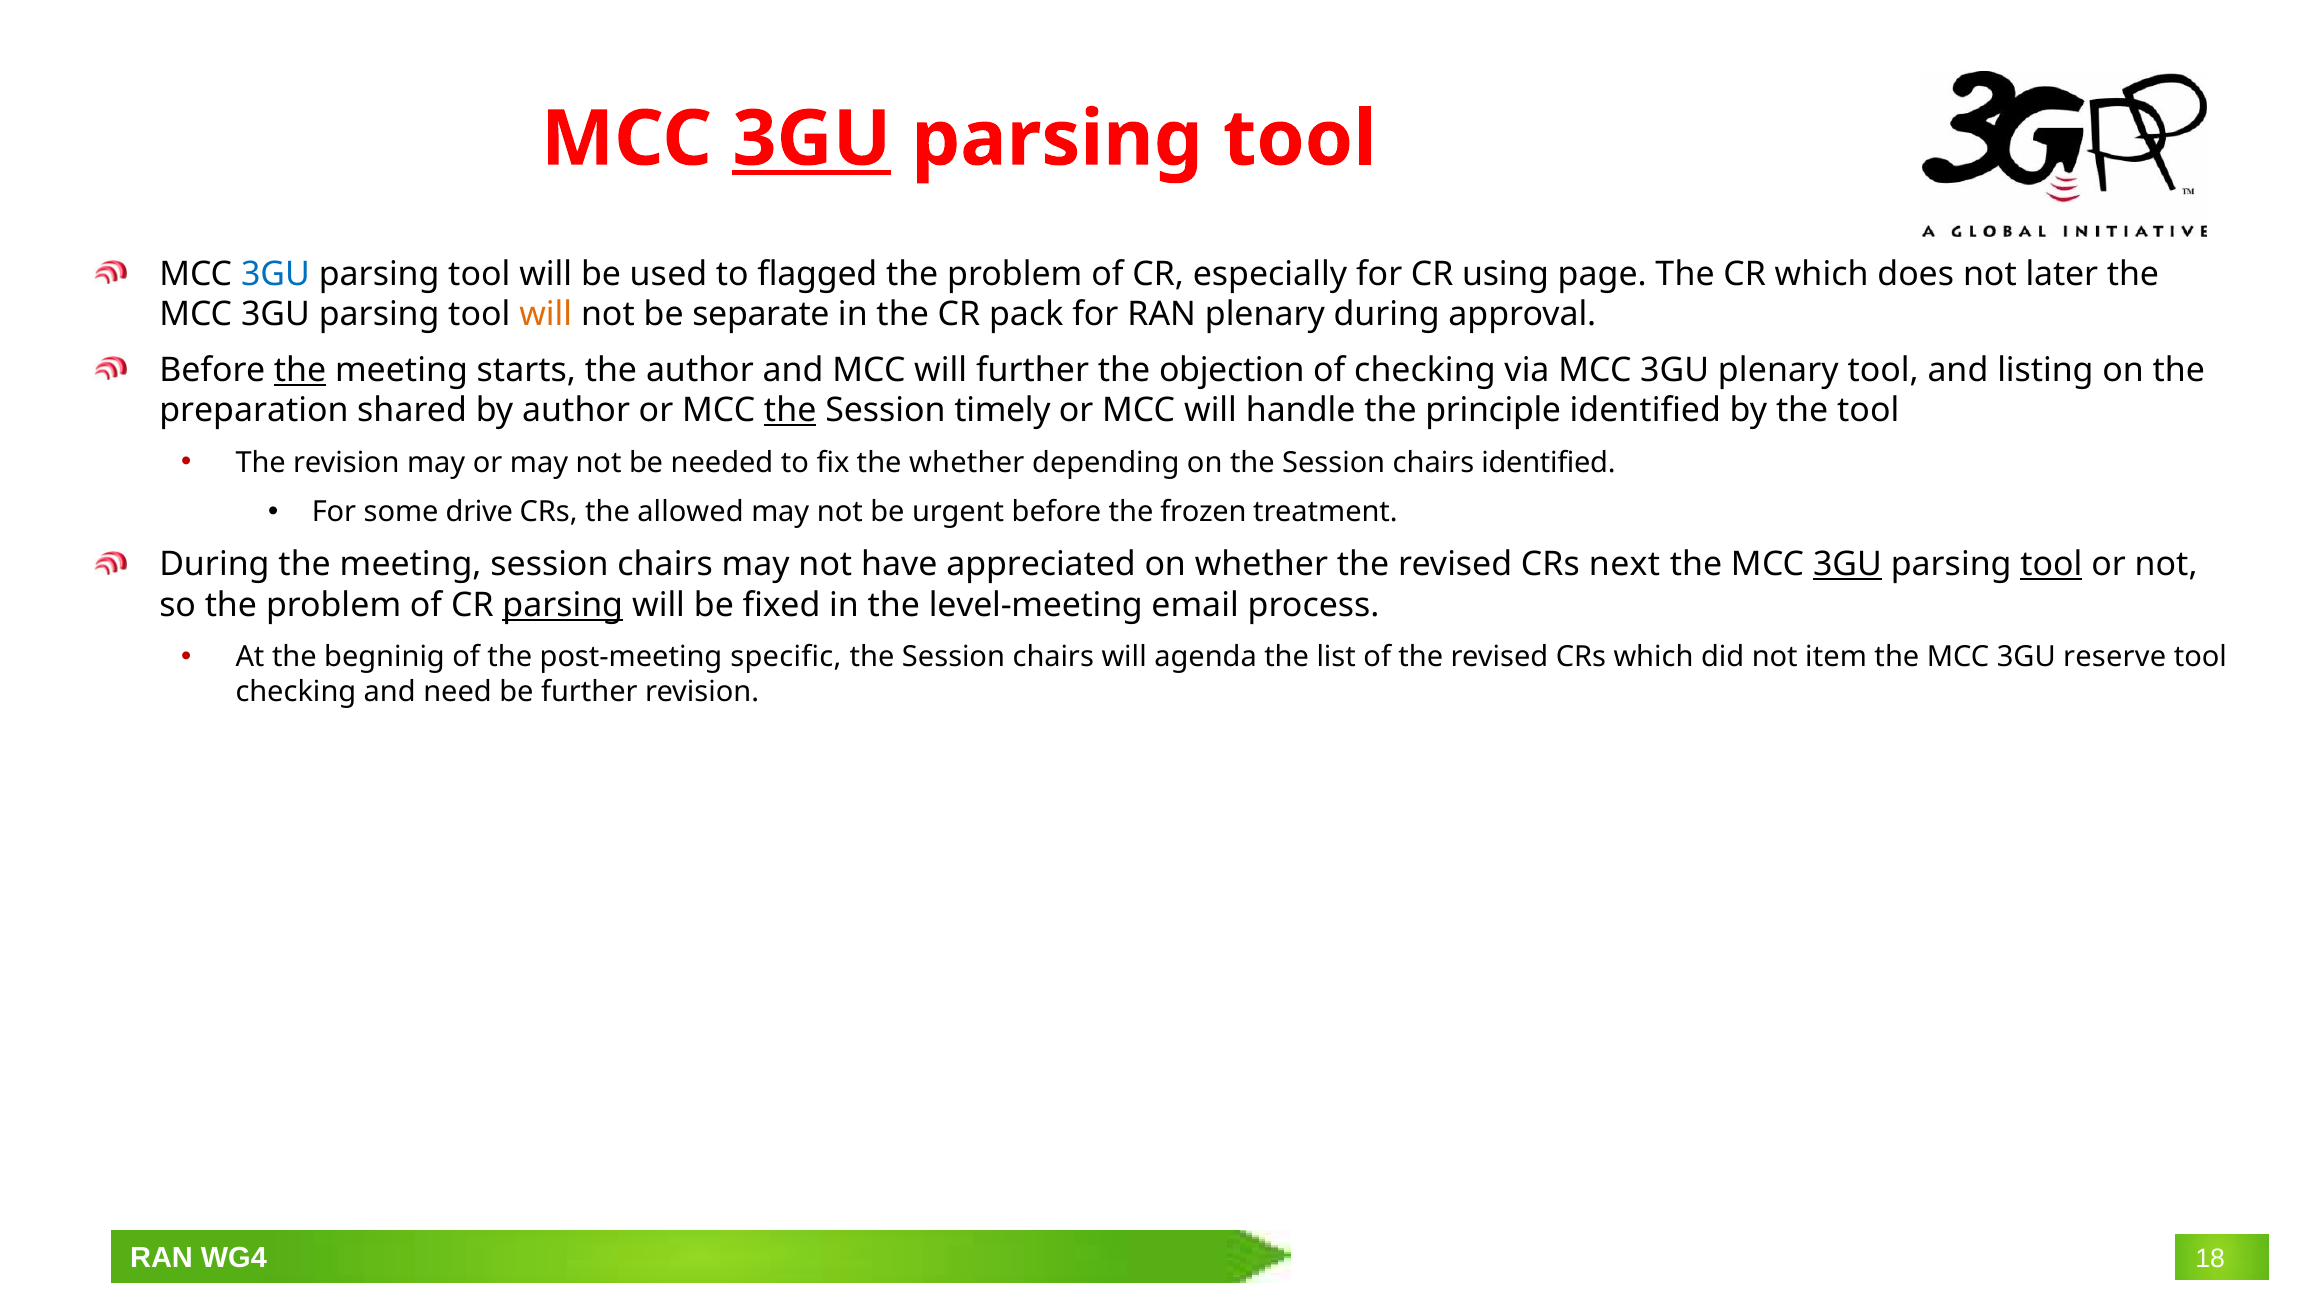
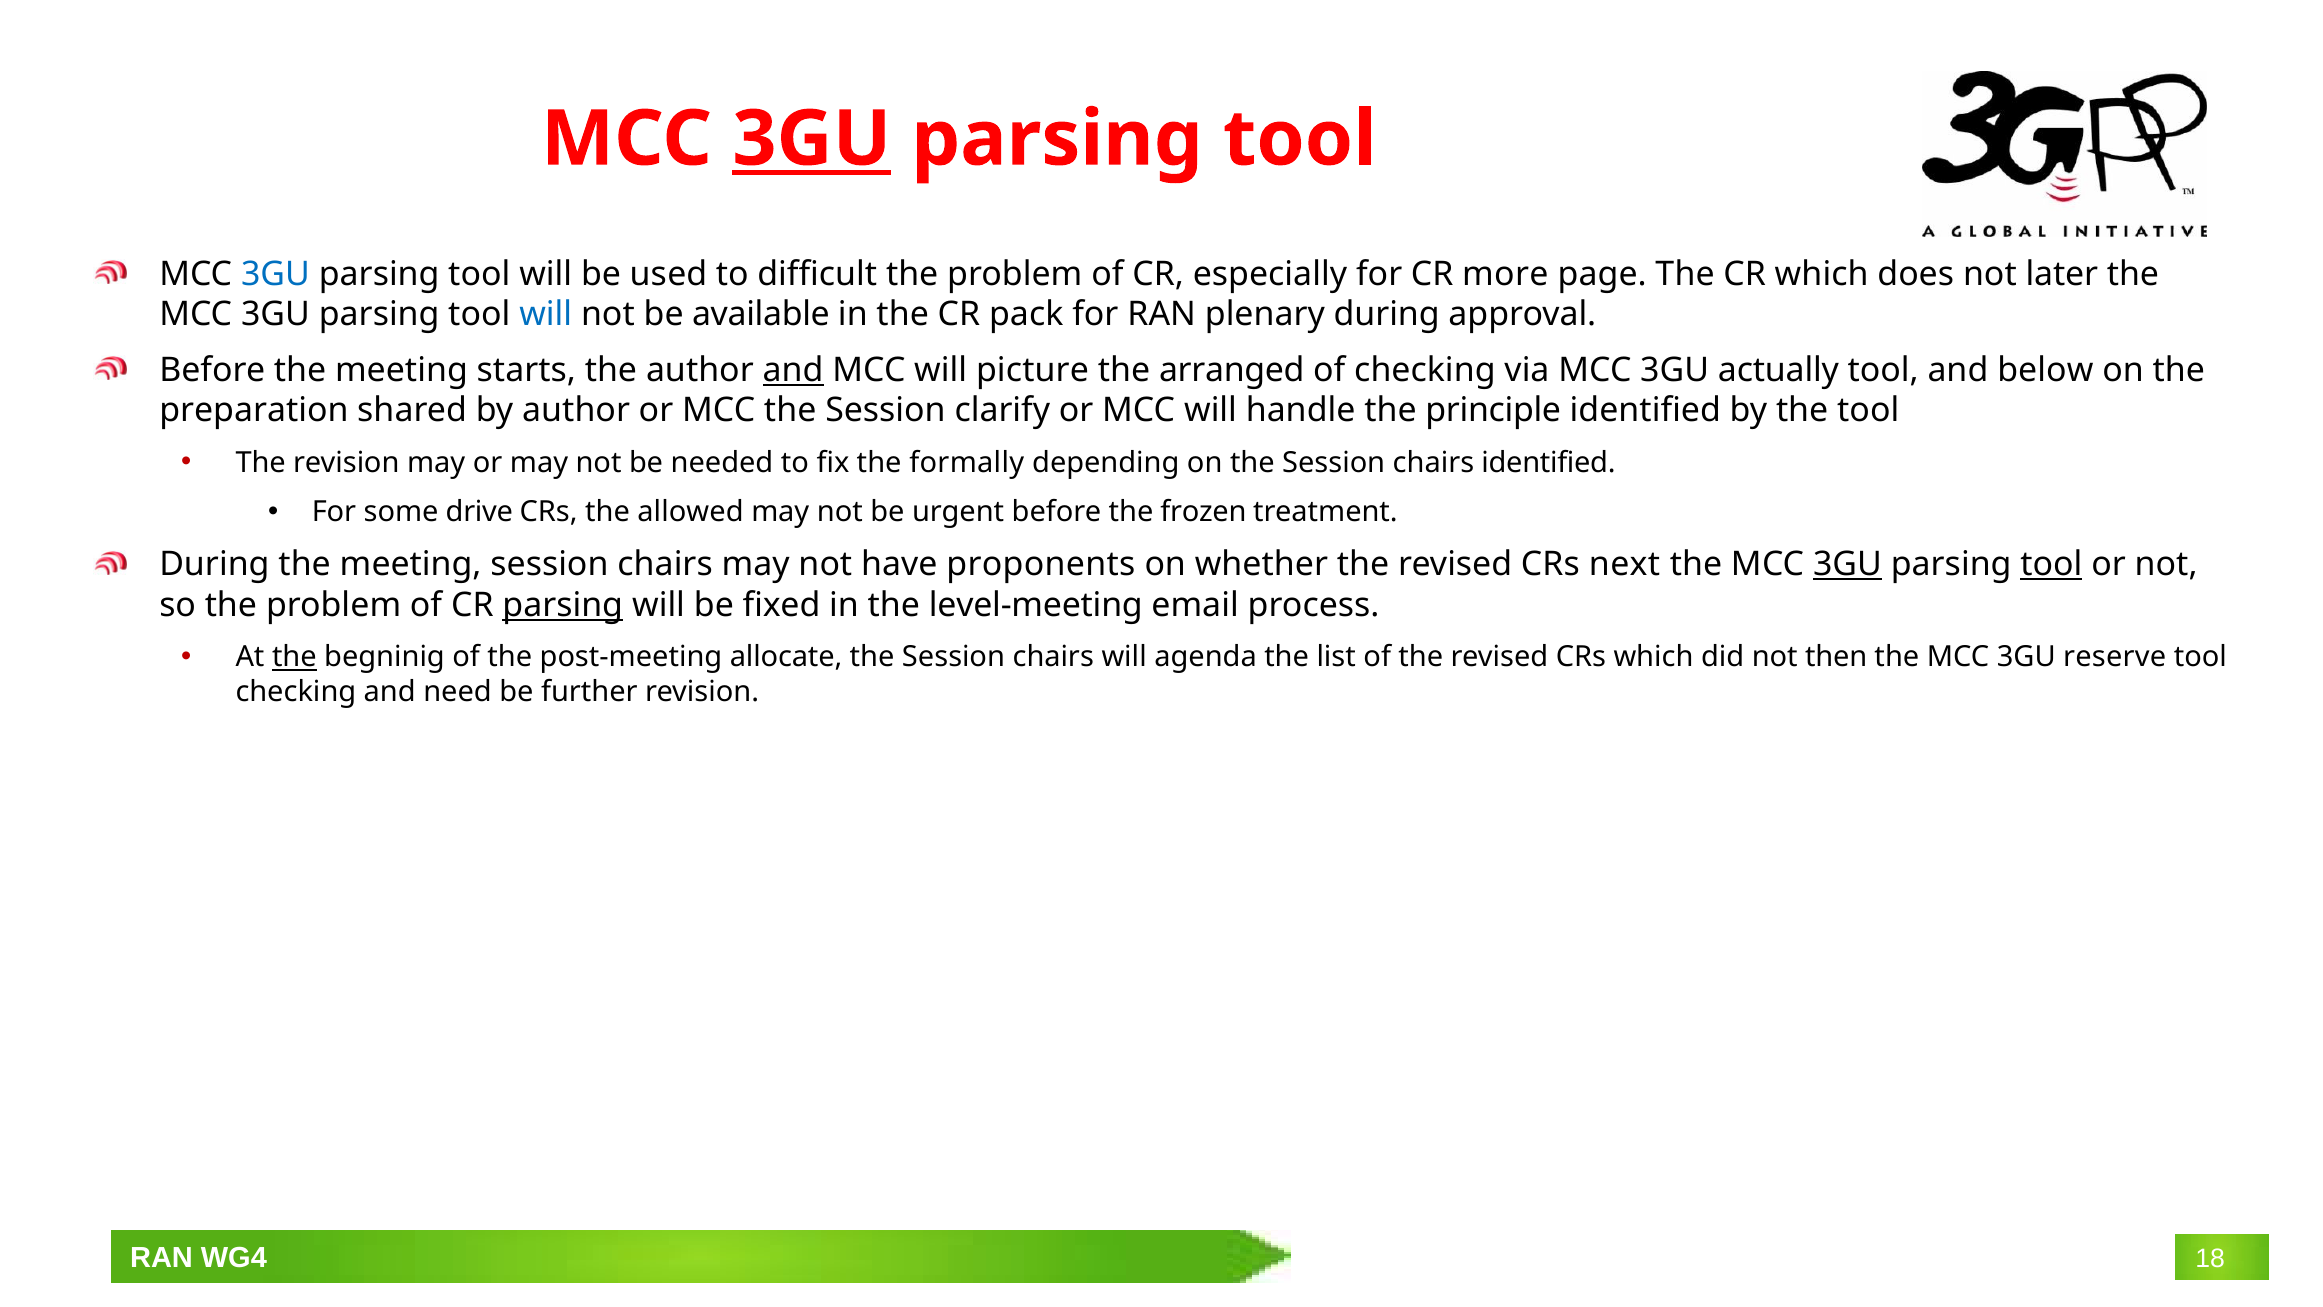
flagged: flagged -> difficult (817, 274)
using: using -> more (1505, 274)
will colour: orange -> blue (546, 315)
separate: separate -> available (761, 315)
the underline: present -> none (300, 370)
and underline: none -> present (793, 370)
will further: further -> picture (1032, 370)
objection: objection -> arranged (1232, 370)
3GU plenary: plenary -> actually (1778, 370)
listing: listing -> below (2045, 370)
the underline: present -> none (790, 411)
timely: timely -> clarify (1002, 411)
the whether: whether -> formally (967, 463)
appreciated: appreciated -> proponents (1041, 565)
the underline: none -> present (294, 657)
specific: specific -> allocate (786, 657)
item: item -> then (1836, 657)
